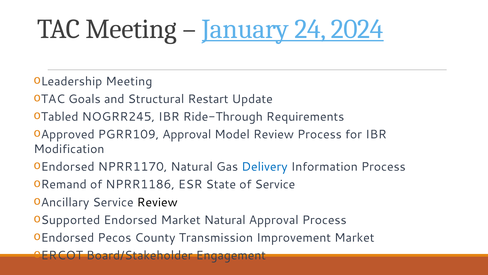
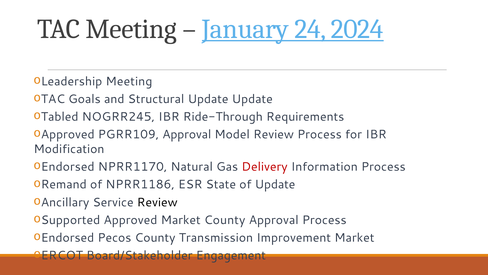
Structural Restart: Restart -> Update (208, 99)
Delivery colour: blue -> red (265, 167)
of Service: Service -> Update (275, 184)
Supported Endorsed: Endorsed -> Approved (130, 220)
Market Natural: Natural -> County (225, 220)
